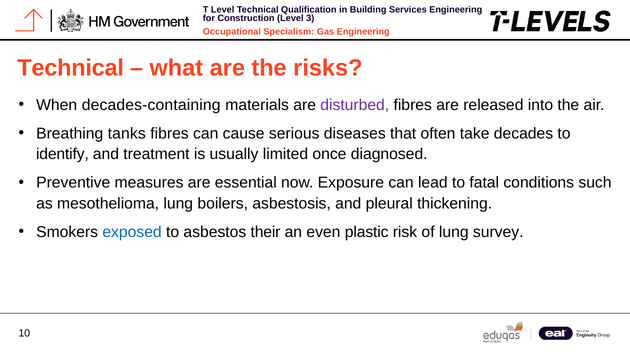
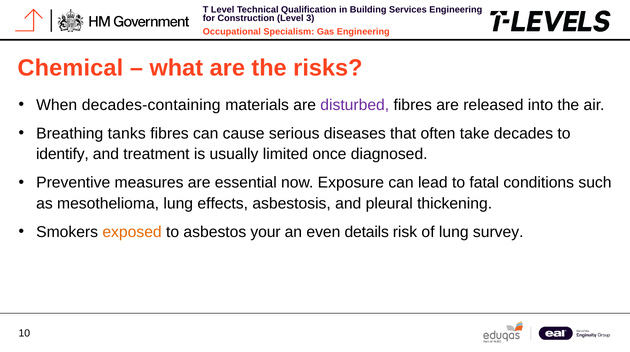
Technical: Technical -> Chemical (70, 68)
boilers: boilers -> effects (223, 204)
exposed colour: blue -> orange (132, 232)
their: their -> your (266, 232)
plastic: plastic -> details (367, 232)
